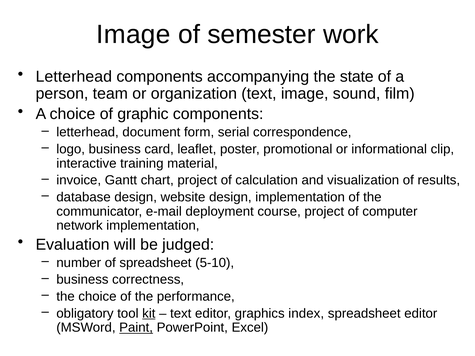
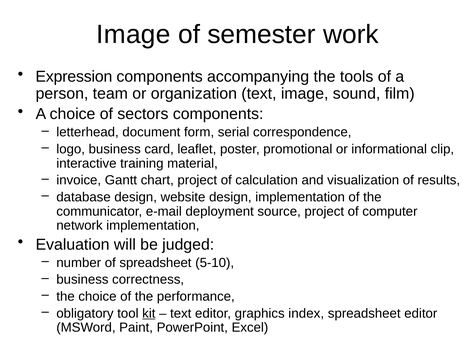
Letterhead: Letterhead -> Expression (74, 77)
state: state -> tools (357, 77)
graphic: graphic -> sectors (143, 114)
course: course -> source (279, 212)
Paint underline: present -> none (136, 328)
